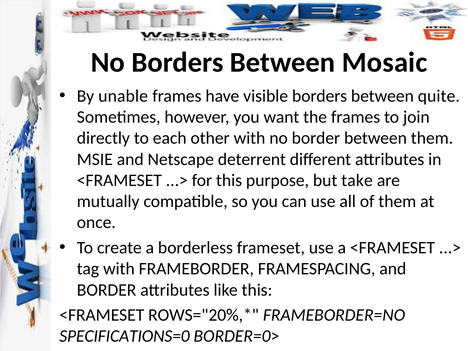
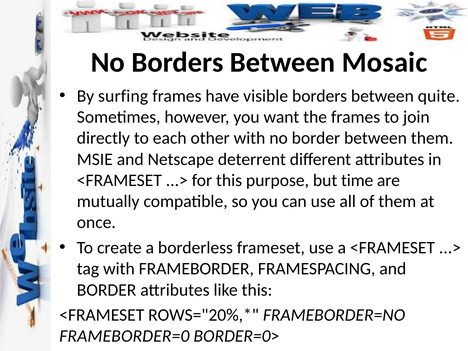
unable: unable -> surfing (123, 96)
take: take -> time (357, 180)
SPECIFICATIONS=0: SPECIFICATIONS=0 -> FRAMEBORDER=0 (124, 336)
